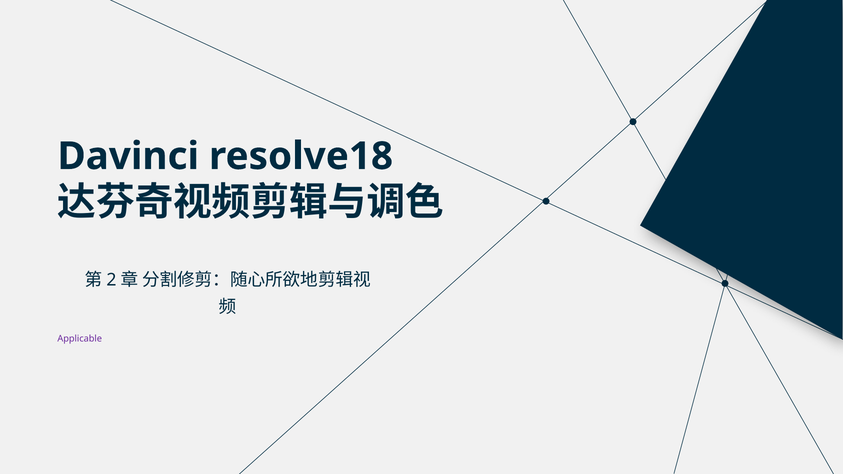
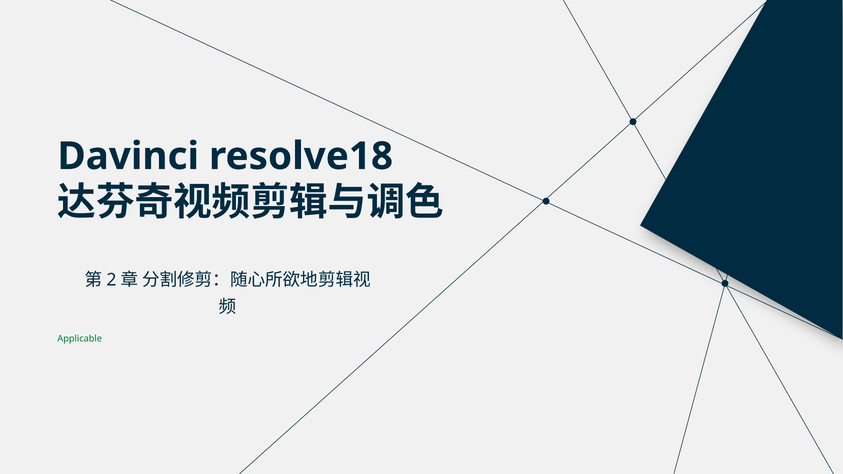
Applicable colour: purple -> green (80, 339)
